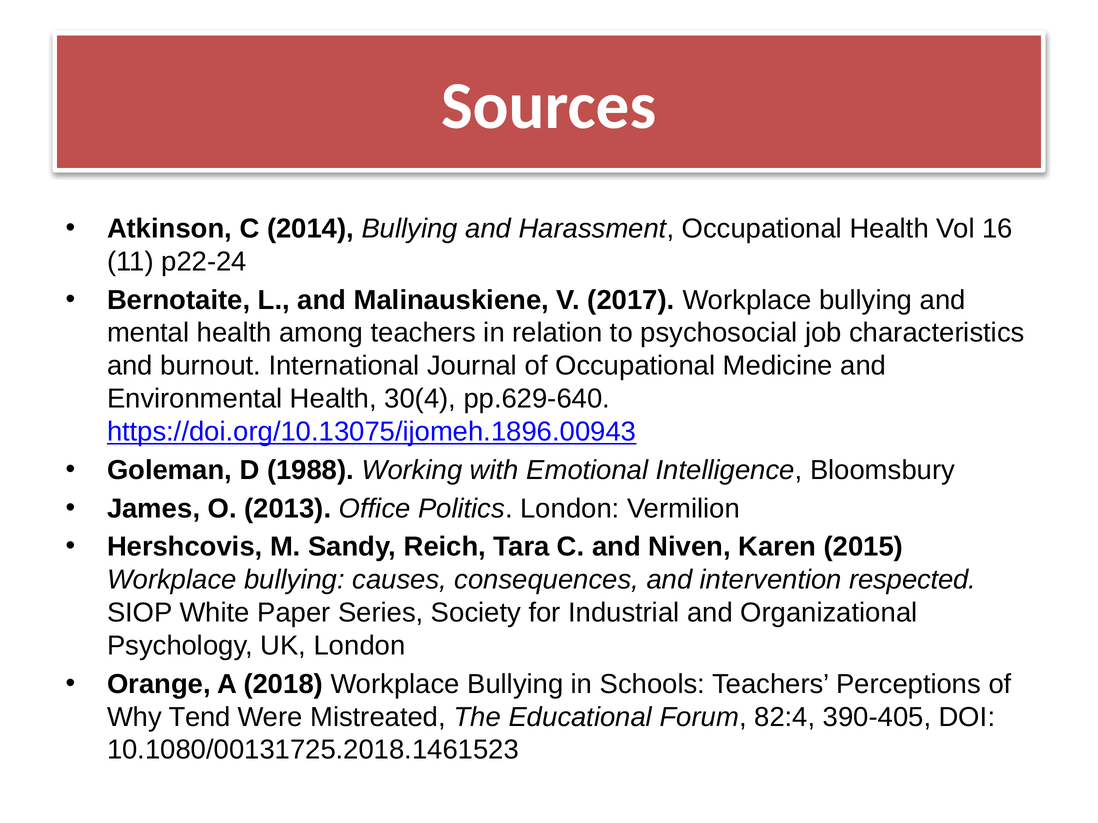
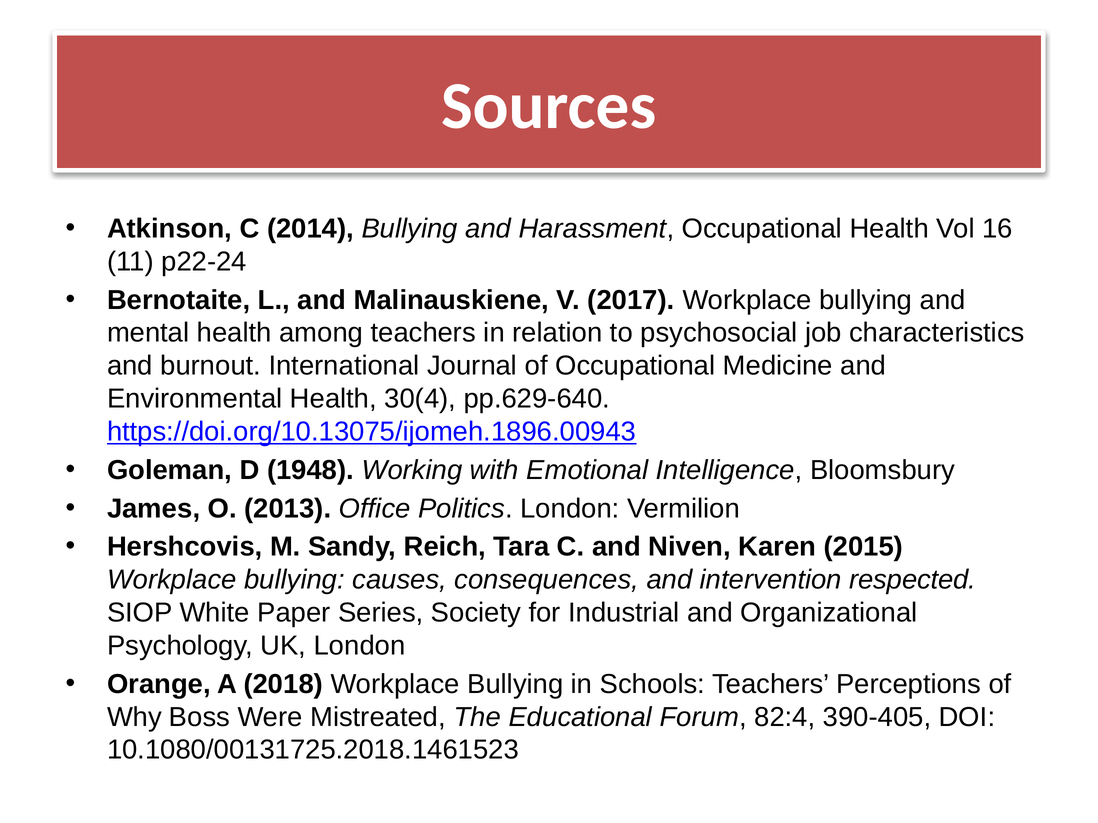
1988: 1988 -> 1948 (310, 470)
Tend: Tend -> Boss (199, 717)
